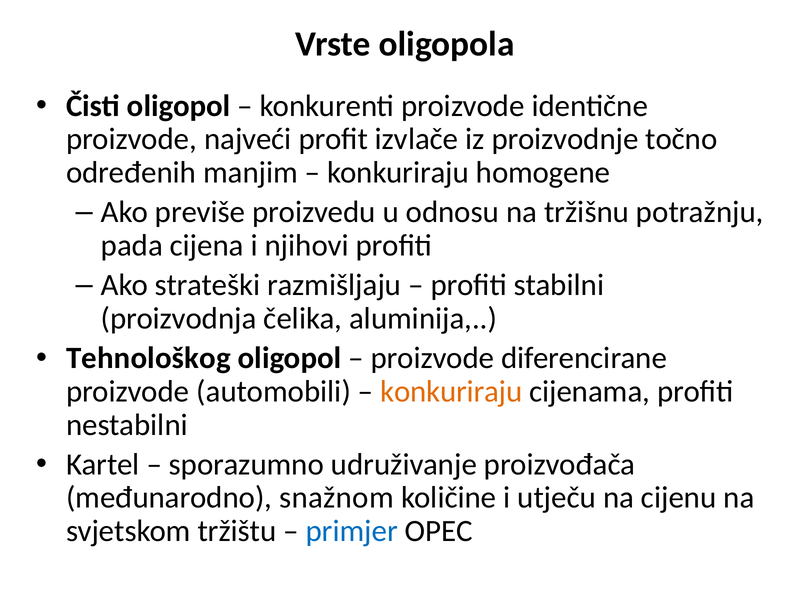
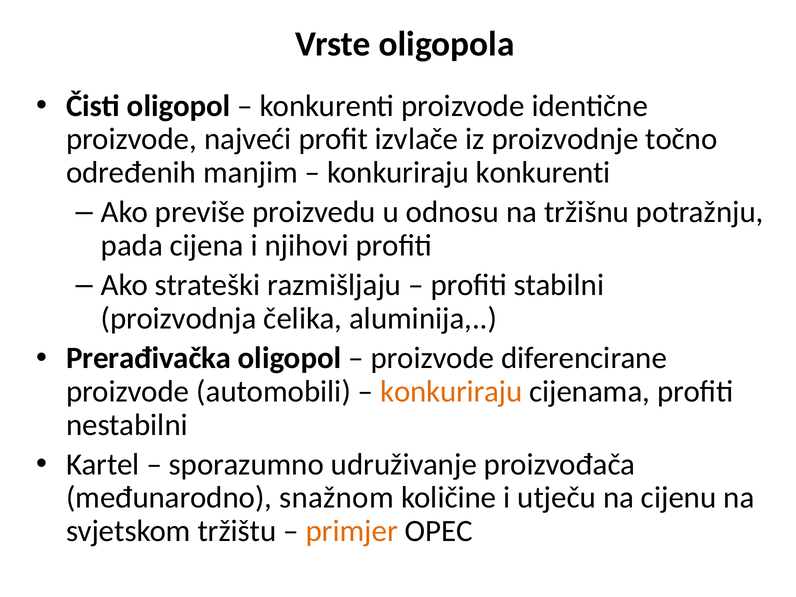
konkuriraju homogene: homogene -> konkurenti (543, 173)
Tehnološkog: Tehnološkog -> Prerađivačka (149, 358)
primjer colour: blue -> orange (352, 531)
